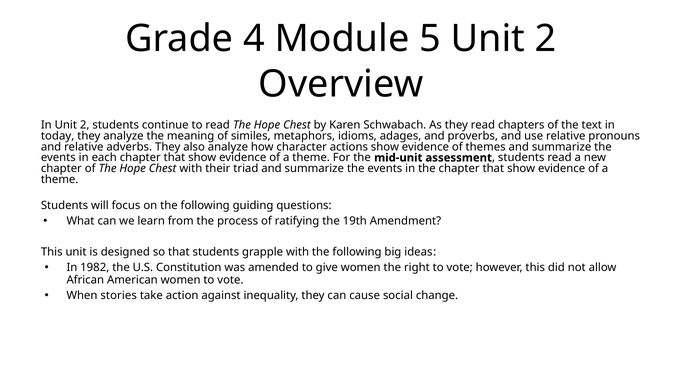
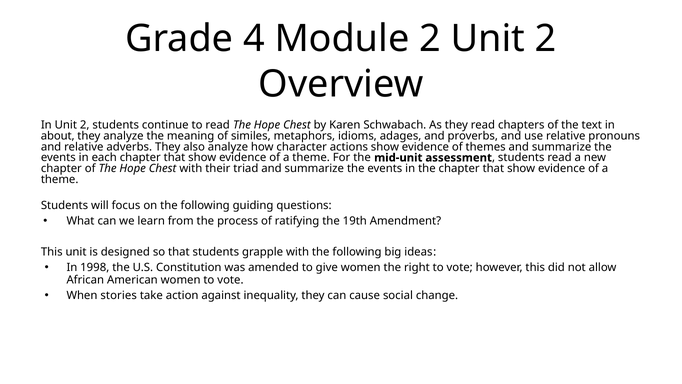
Module 5: 5 -> 2 (430, 39)
today: today -> about (58, 136)
1982: 1982 -> 1998 (95, 267)
